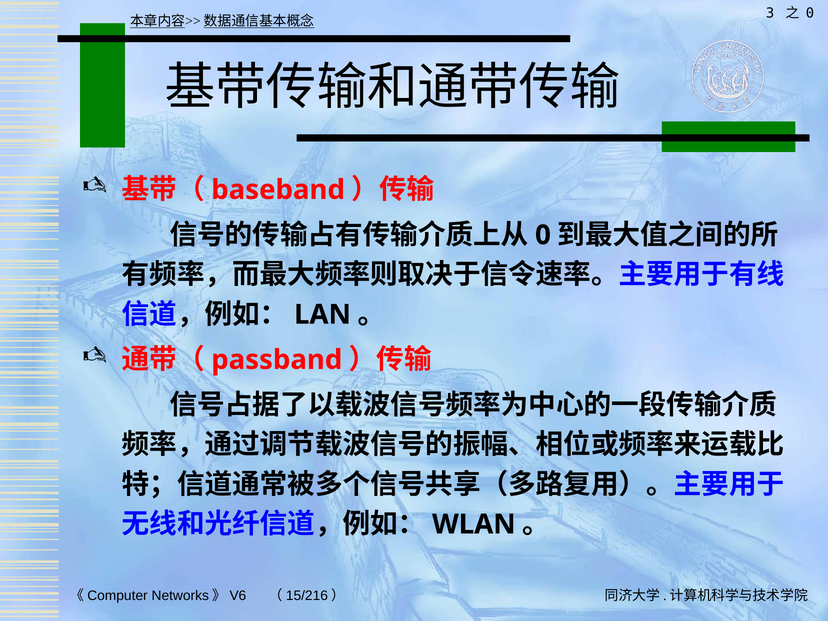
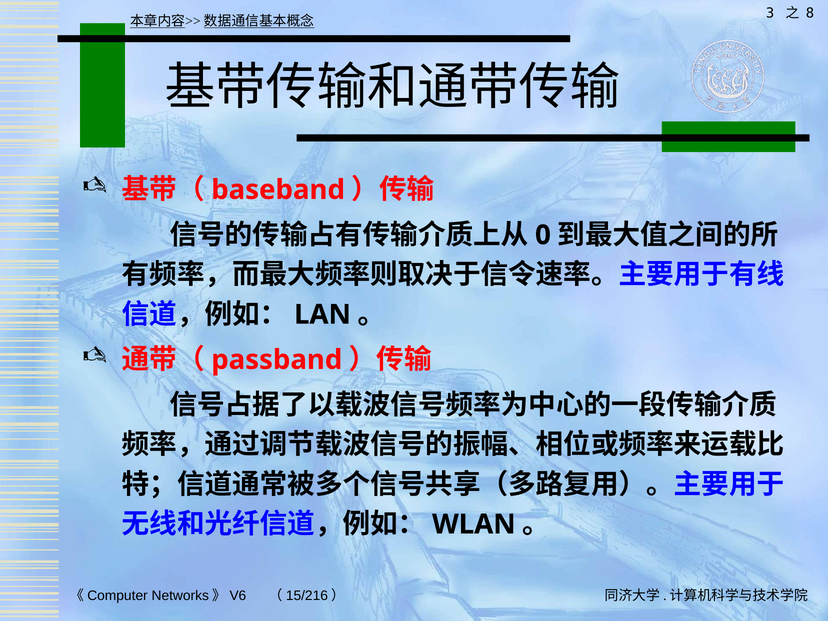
0: 0 -> 8 (810, 13)
